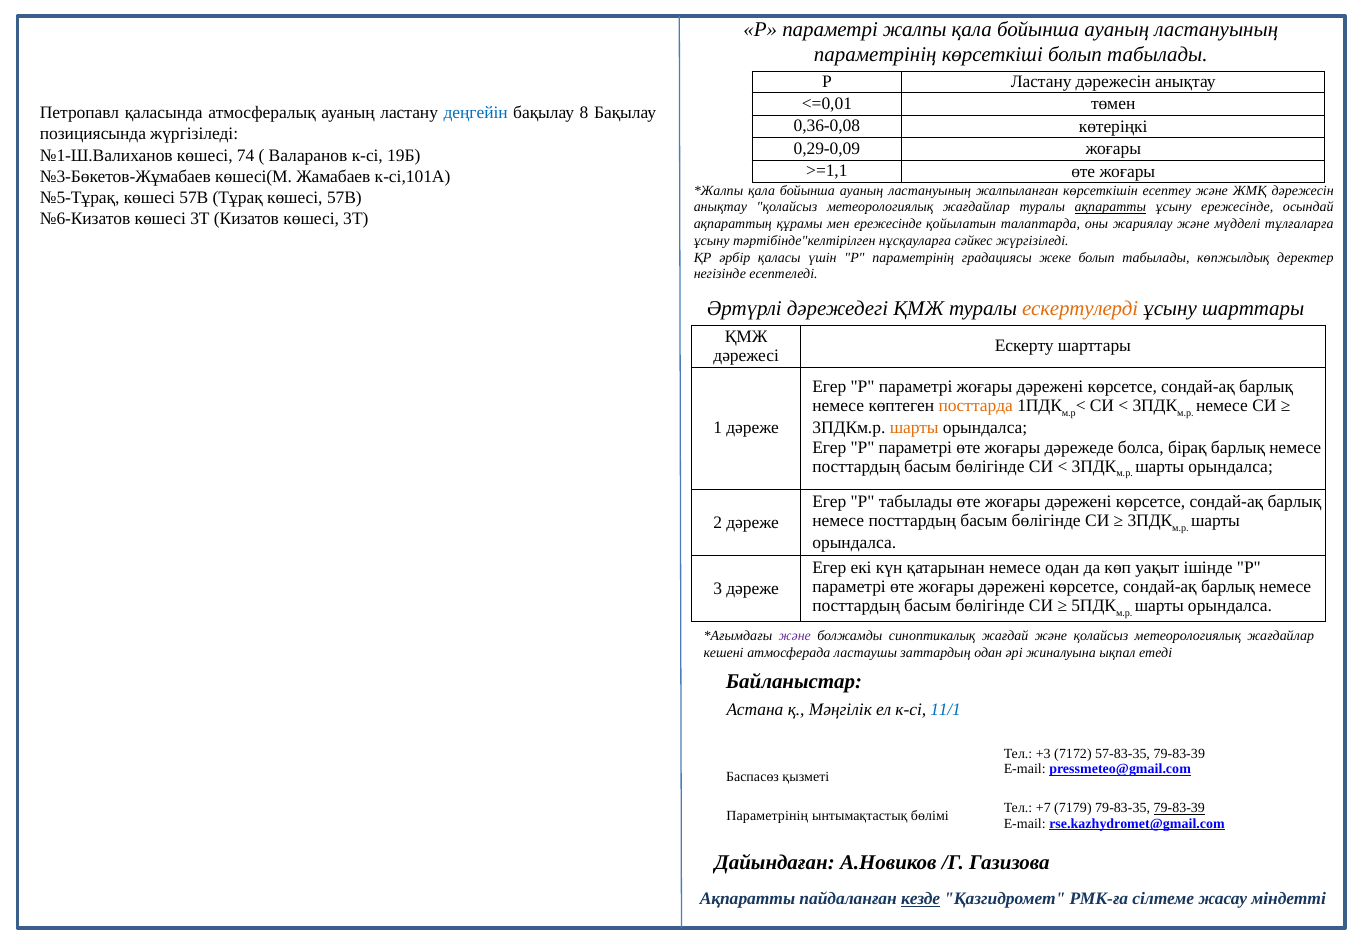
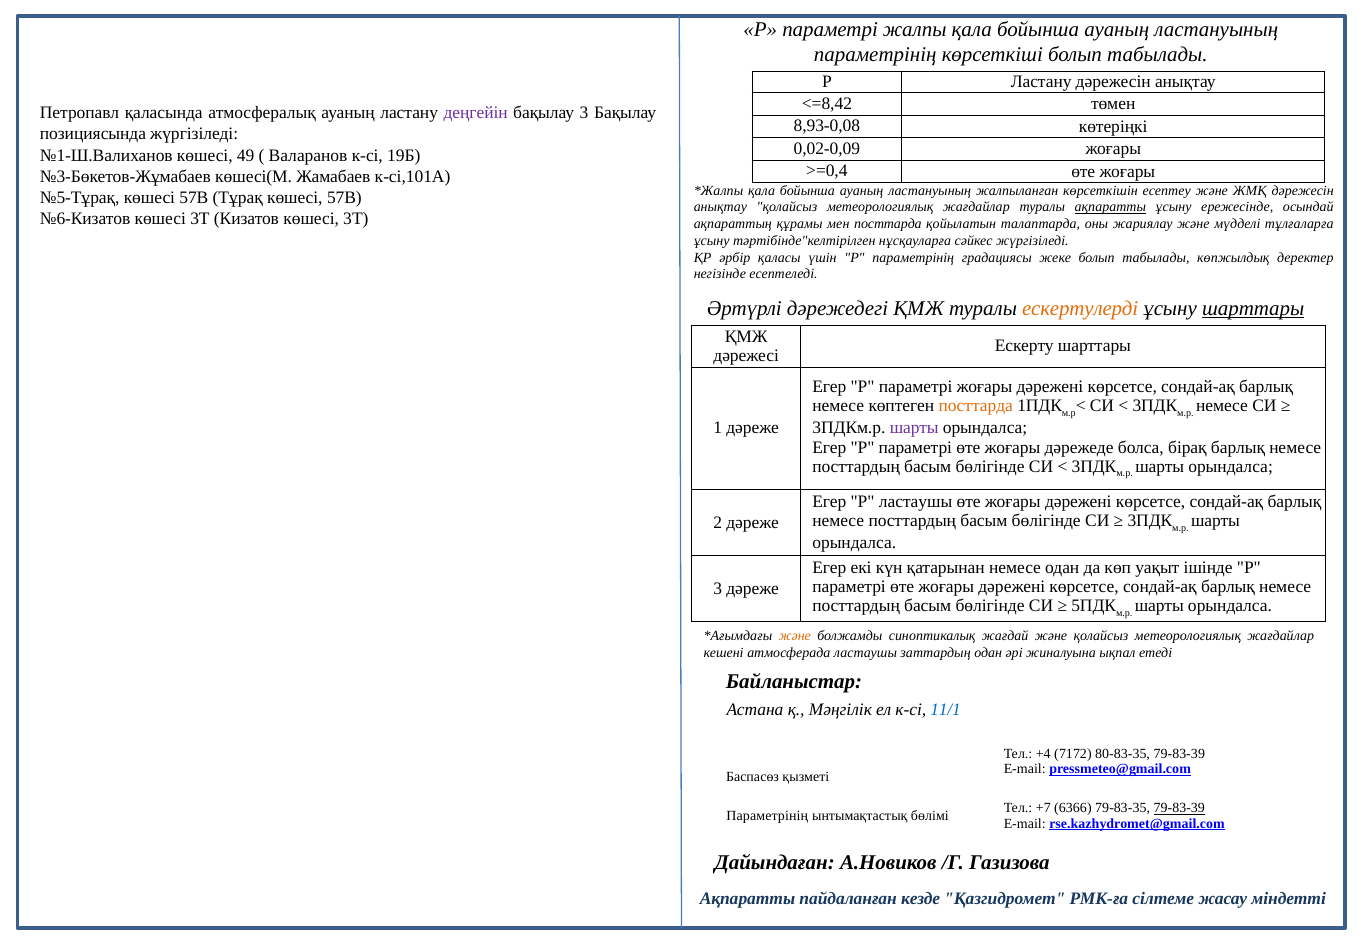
<=0,01: <=0,01 -> <=8,42 (827, 104)
деңгейін colour: blue -> purple (476, 113)
бақылау 8: 8 -> 3 (584, 113)
0,36-0,08: 0,36-0,08 -> 8,93-0,08 (827, 126)
0,29-0,09: 0,29-0,09 -> 0,02-0,09 (827, 149)
74: 74 -> 49 (246, 155)
>=1,1: >=1,1 -> >=0,4 (827, 171)
мен ережесінде: ережесінде -> посттарда (888, 224)
шарттары underline: none -> present (1253, 308)
шарты colour: orange -> purple (914, 428)
Р табылады: табылады -> ластаушы (916, 501)
және colour: purple -> orange (795, 636)
+3: +3 -> +4 (1043, 753)
57-83-35: 57-83-35 -> 80-83-35 (1123, 753)
7179: 7179 -> 6366 (1073, 808)
кезде underline: present -> none (921, 899)
